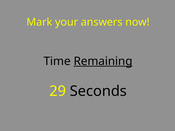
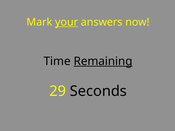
your underline: none -> present (67, 22)
